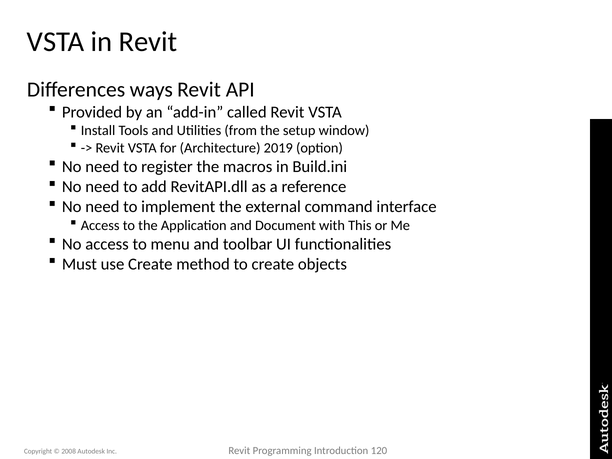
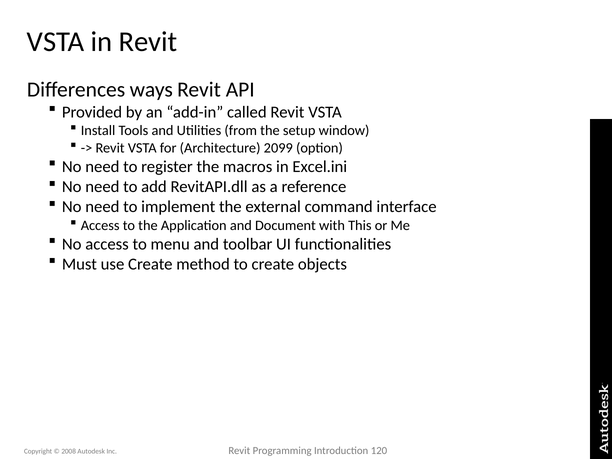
2019: 2019 -> 2099 (278, 148)
Build.ini: Build.ini -> Excel.ini (320, 167)
